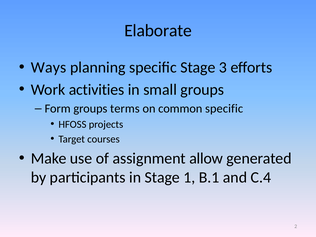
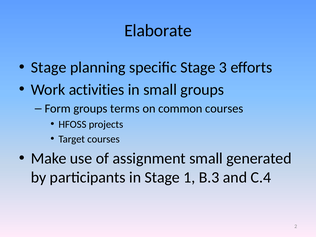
Ways: Ways -> Stage (49, 67)
common specific: specific -> courses (224, 109)
assignment allow: allow -> small (206, 158)
B.1: B.1 -> B.3 (209, 177)
